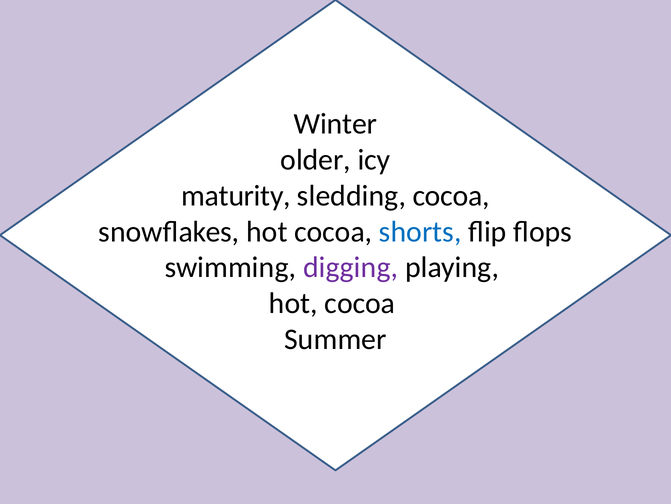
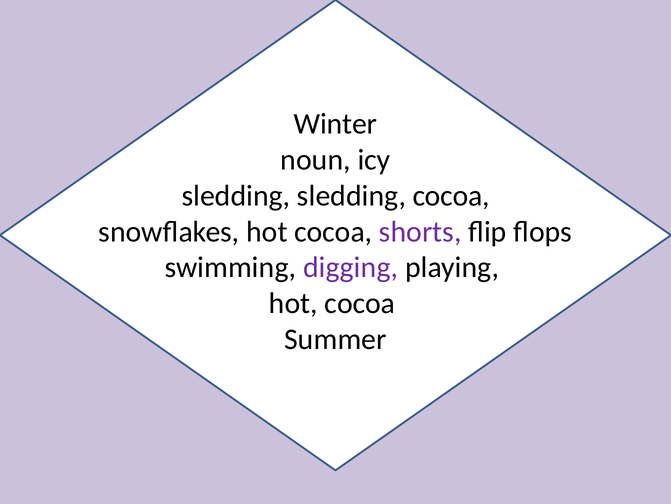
older: older -> noun (316, 160)
maturity: maturity -> sledding (236, 196)
shorts colour: blue -> purple (420, 231)
